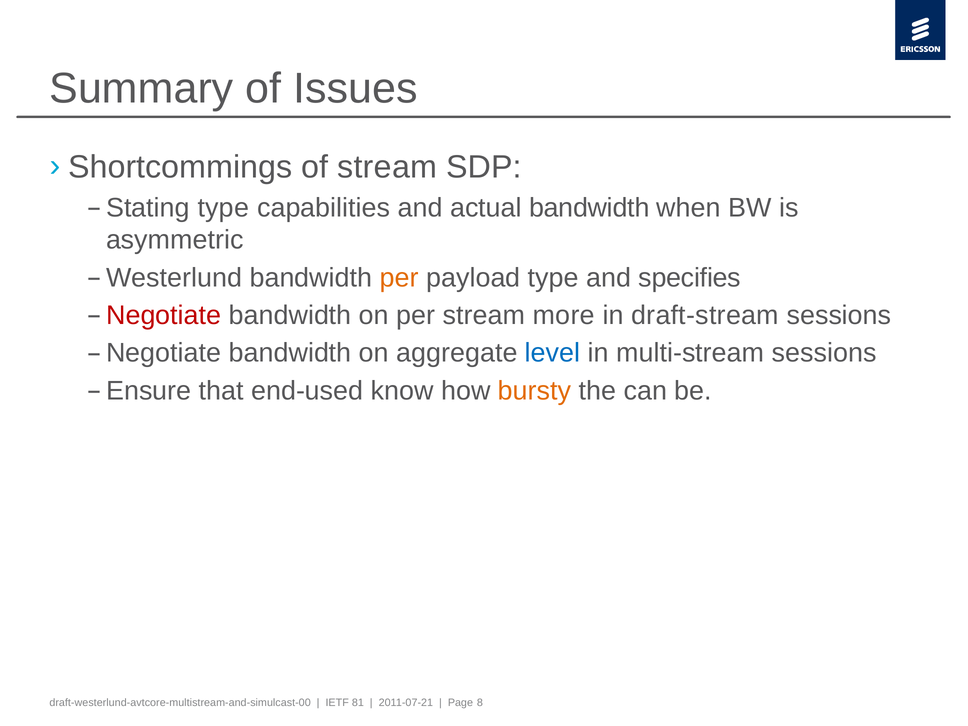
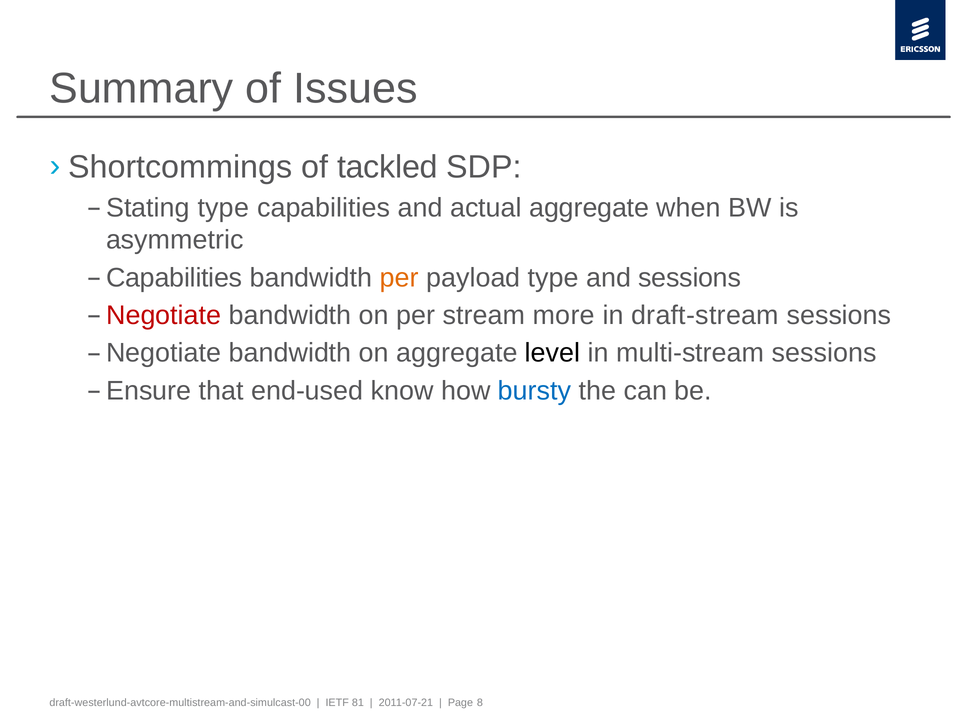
of stream: stream -> tackled (387, 167)
actual bandwidth: bandwidth -> aggregate (589, 208)
Westerlund: Westerlund -> Capabilities (174, 278)
and specifies: specifies -> sessions (690, 278)
level colour: blue -> black (553, 353)
bursty colour: orange -> blue (535, 391)
